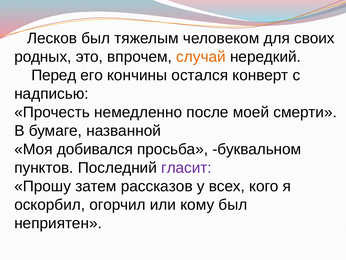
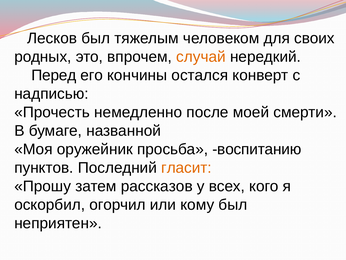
добивался: добивался -> оружейник (95, 149)
буквальном: буквальном -> воспитанию (257, 149)
гласит colour: purple -> orange (186, 167)
